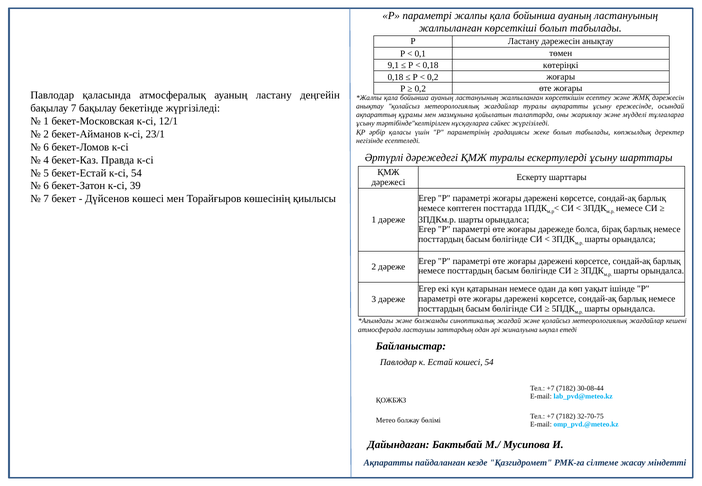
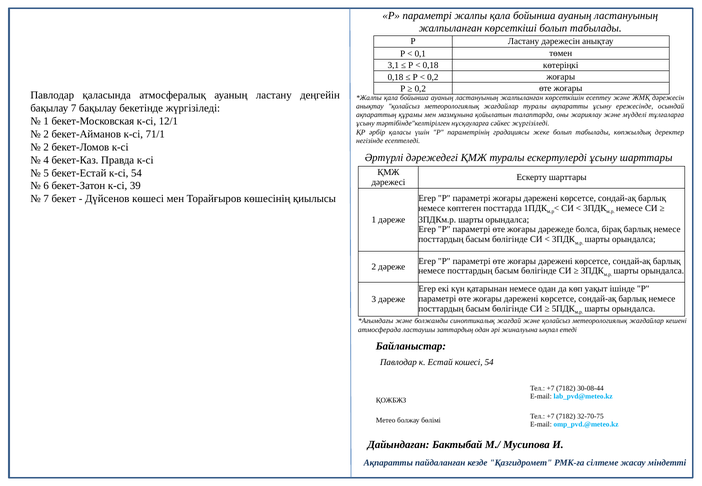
9,1: 9,1 -> 3,1 (393, 65)
23/1: 23/1 -> 71/1 (155, 134)
6: 6 -> 2 (46, 147)
